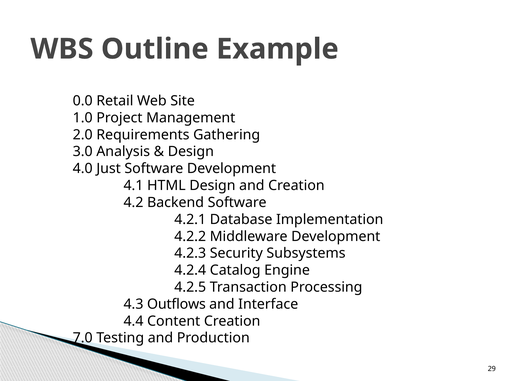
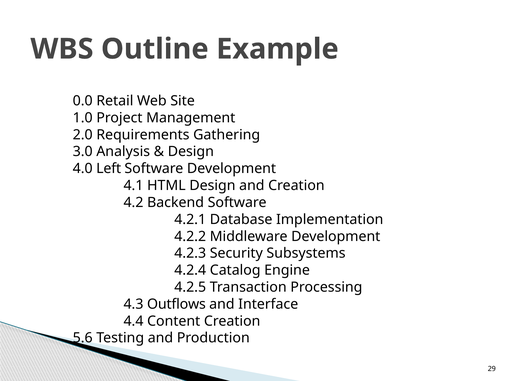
Just: Just -> Left (109, 169)
7.0: 7.0 -> 5.6 (83, 338)
